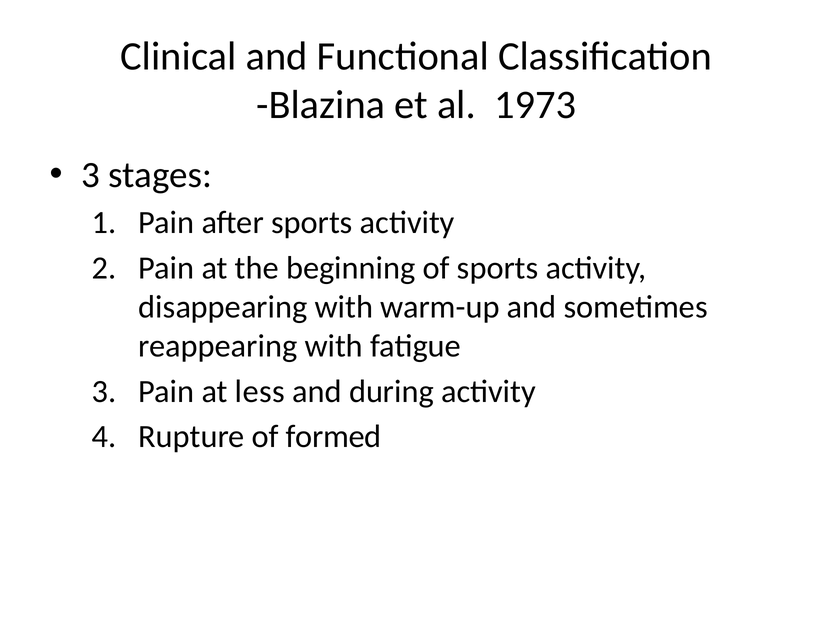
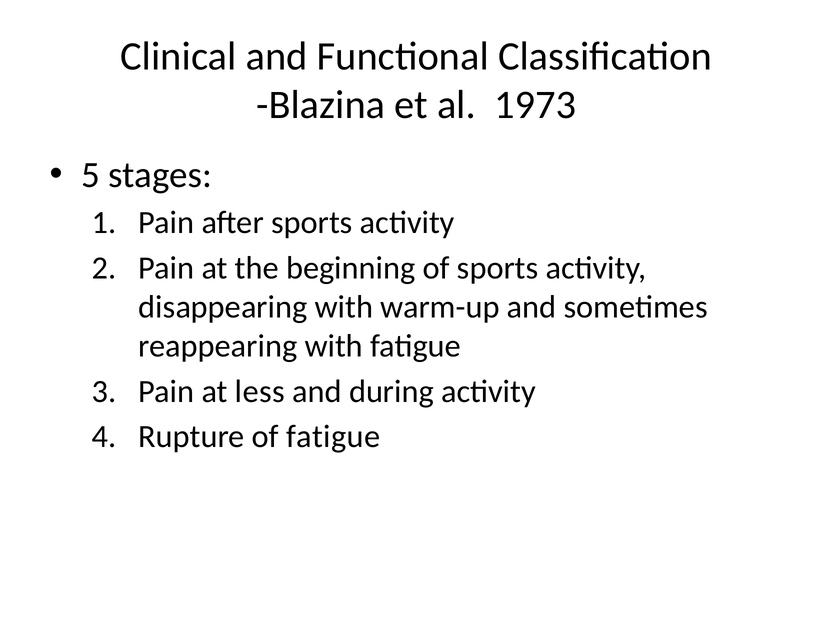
3: 3 -> 5 (91, 175)
of formed: formed -> fatigue (333, 437)
